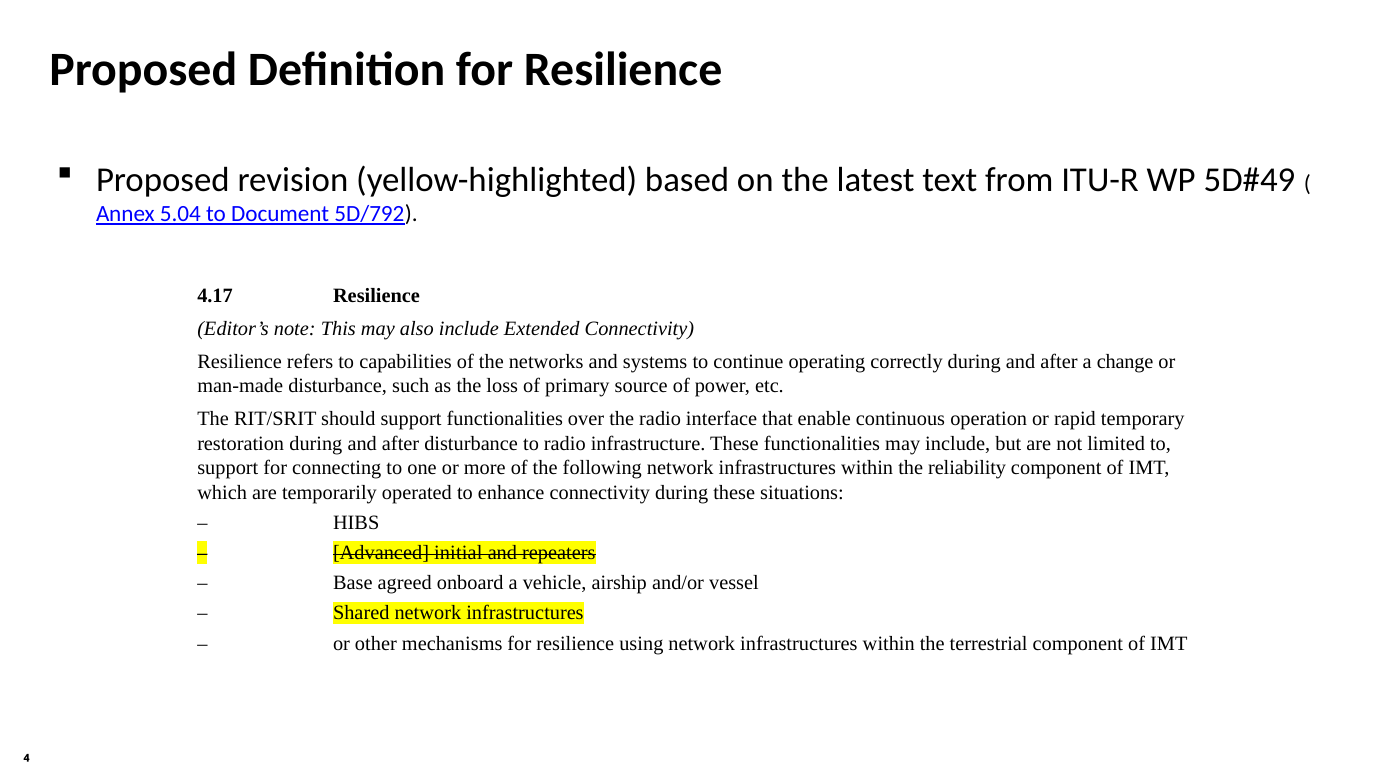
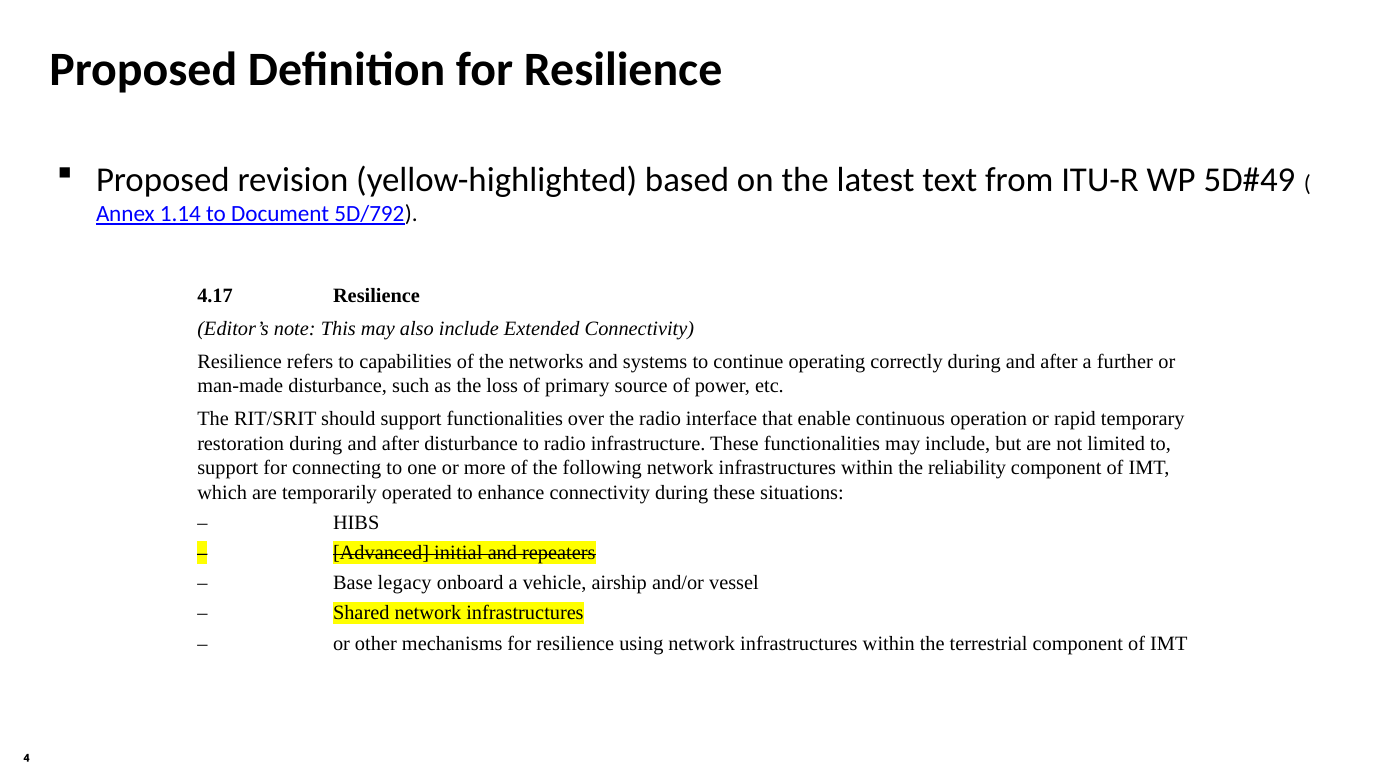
5.04: 5.04 -> 1.14 (180, 214)
change: change -> further (1125, 362)
agreed: agreed -> legacy (405, 583)
